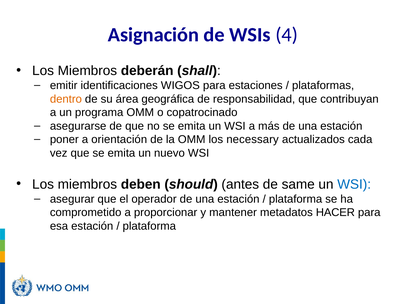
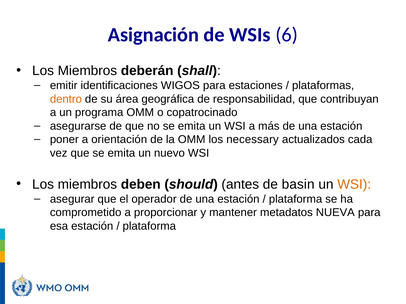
4: 4 -> 6 (287, 35)
same: same -> basin (298, 185)
WSI colour: blue -> orange (354, 185)
HACER: HACER -> NUEVA (335, 213)
